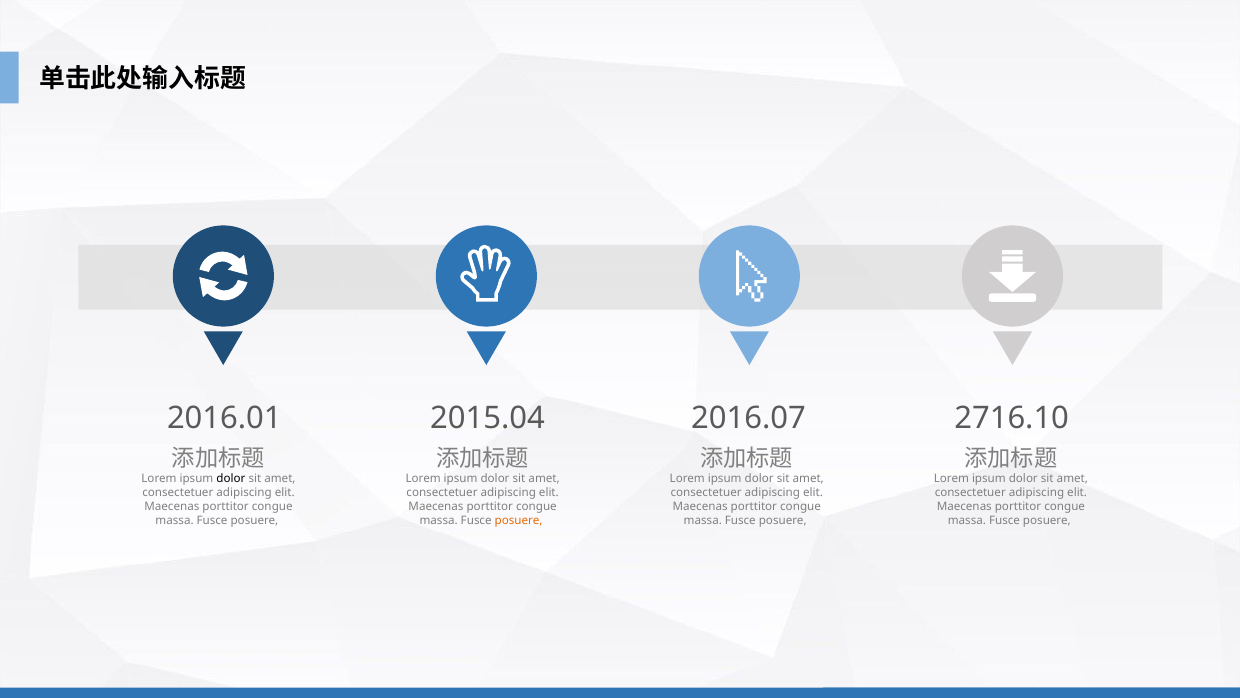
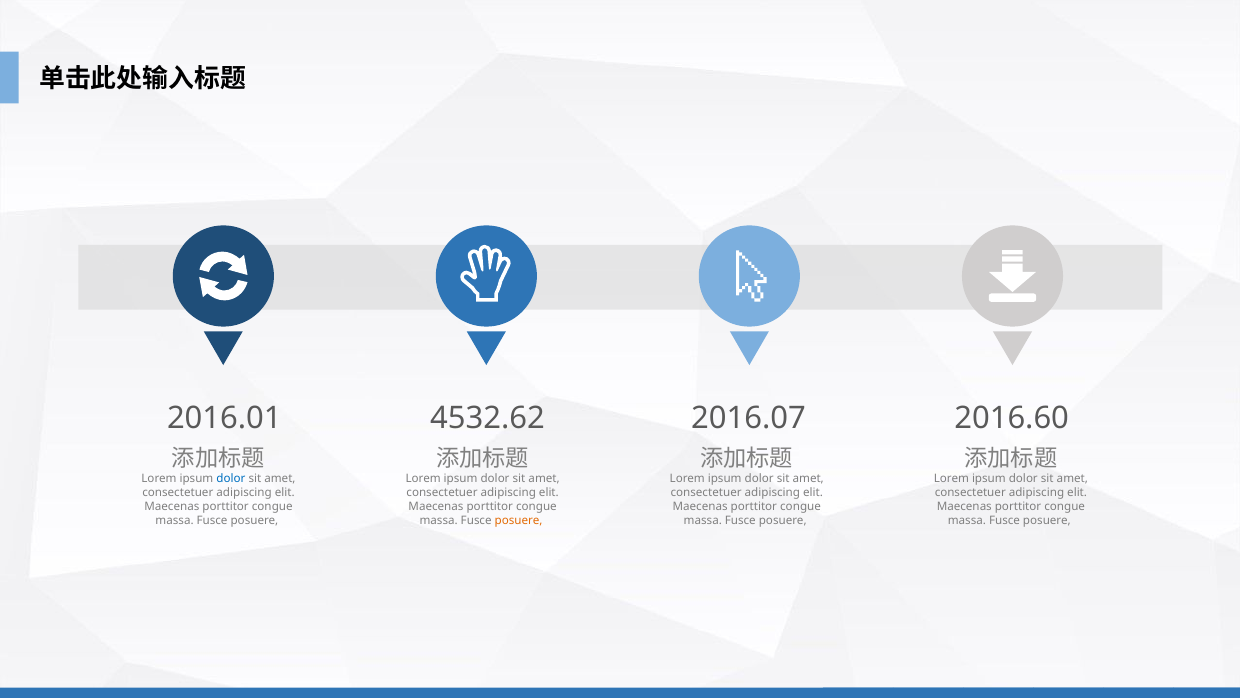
2015.04: 2015.04 -> 4532.62 (487, 418)
2716.10: 2716.10 -> 2016.60 (1012, 418)
dolor colour: black -> blue (231, 479)
